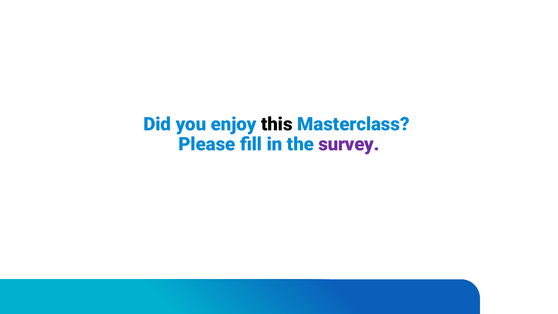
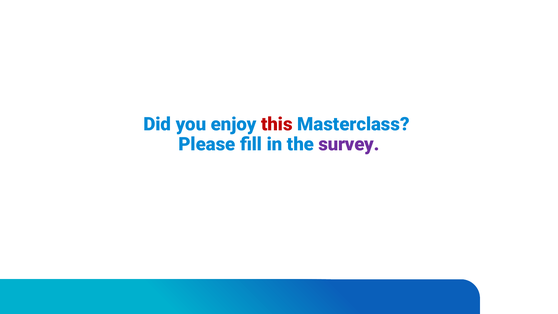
this colour: black -> red (277, 124)
